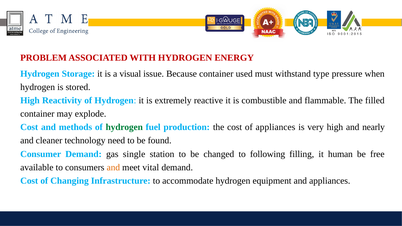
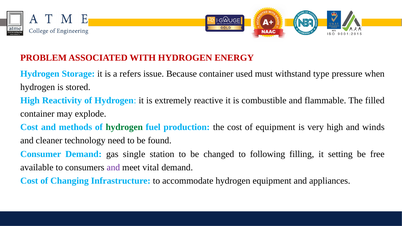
visual: visual -> refers (130, 74)
of appliances: appliances -> equipment (275, 127)
nearly: nearly -> winds (373, 127)
human: human -> setting (340, 154)
and colour: orange -> purple (113, 167)
